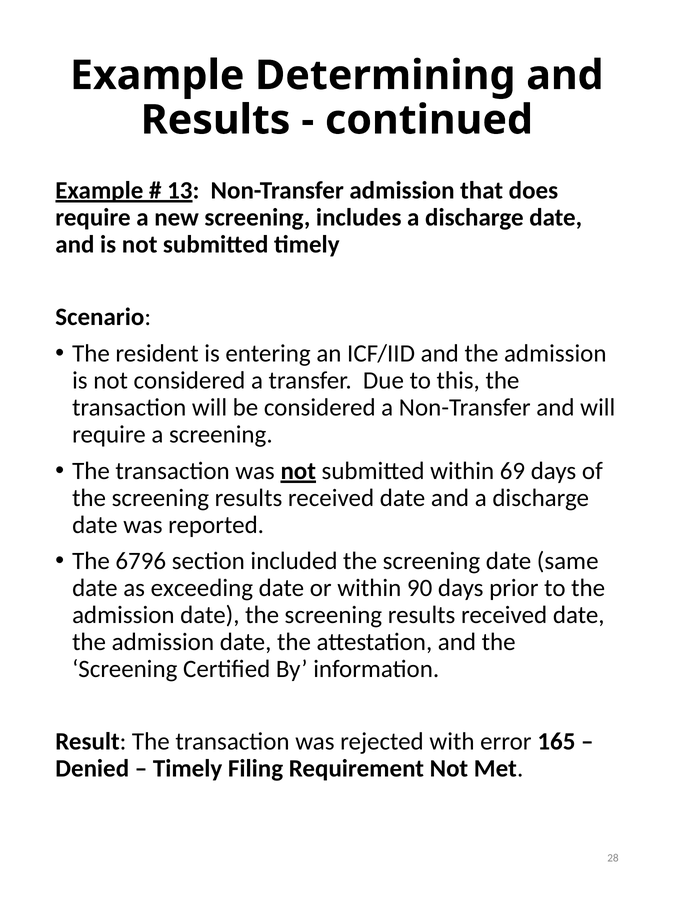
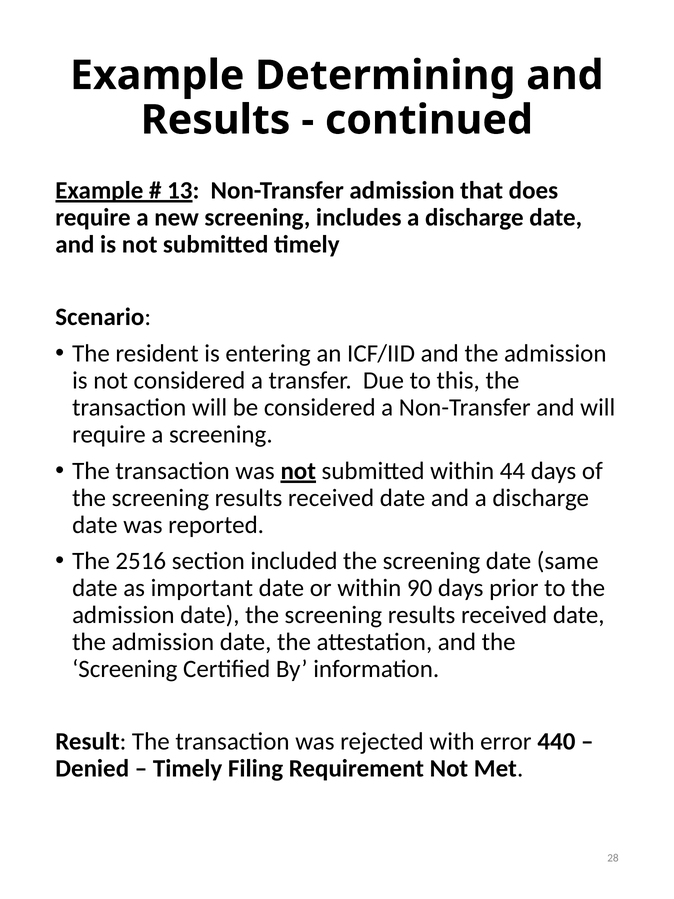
69: 69 -> 44 (512, 471)
6796: 6796 -> 2516 (141, 561)
exceeding: exceeding -> important (202, 588)
165: 165 -> 440 (556, 741)
